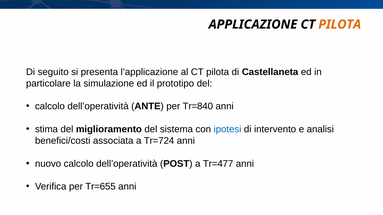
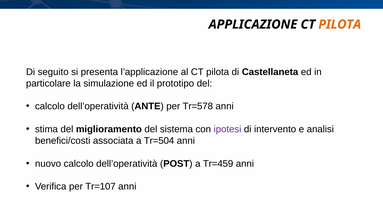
Tr=840: Tr=840 -> Tr=578 (198, 107)
ipotesi colour: blue -> purple (227, 130)
Tr=724: Tr=724 -> Tr=504 (159, 141)
Tr=477: Tr=477 -> Tr=459 (218, 164)
Tr=655: Tr=655 -> Tr=107 (100, 187)
